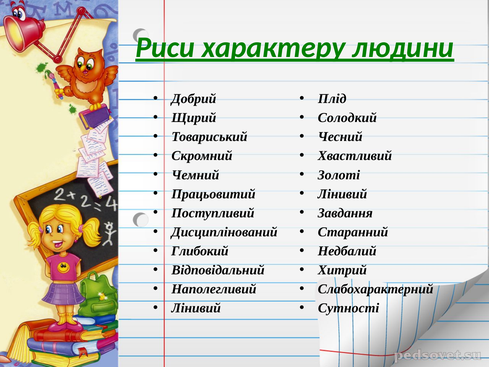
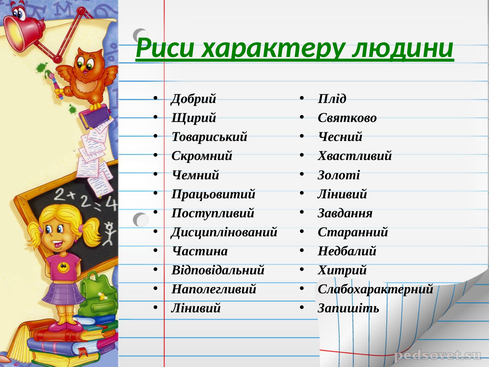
Солодкий: Солодкий -> Святково (347, 118)
Глибокий: Глибокий -> Частина (200, 251)
Сутності: Сутності -> Запишіть (349, 308)
